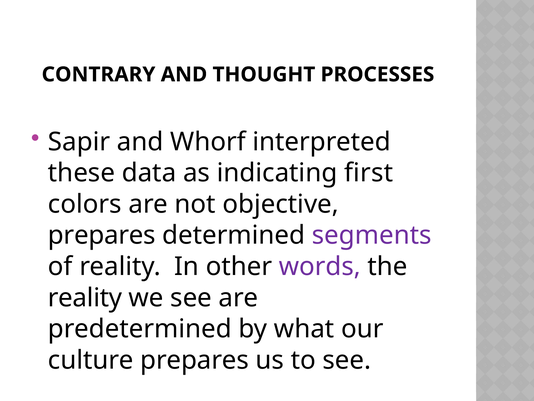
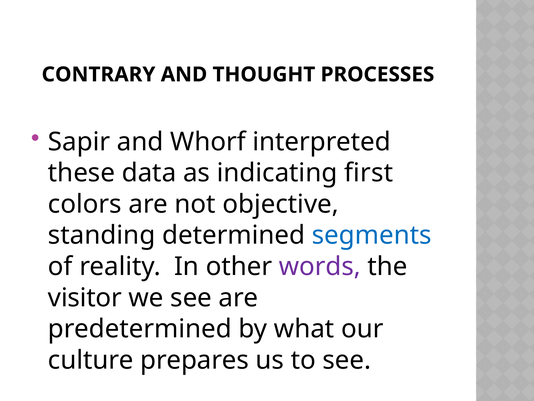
prepares: prepares -> standing (102, 235)
segments colour: purple -> blue (372, 235)
reality: reality -> visitor (85, 297)
